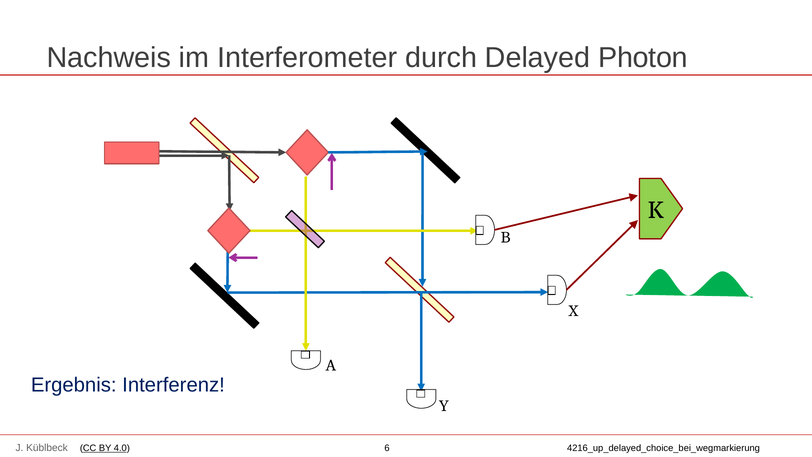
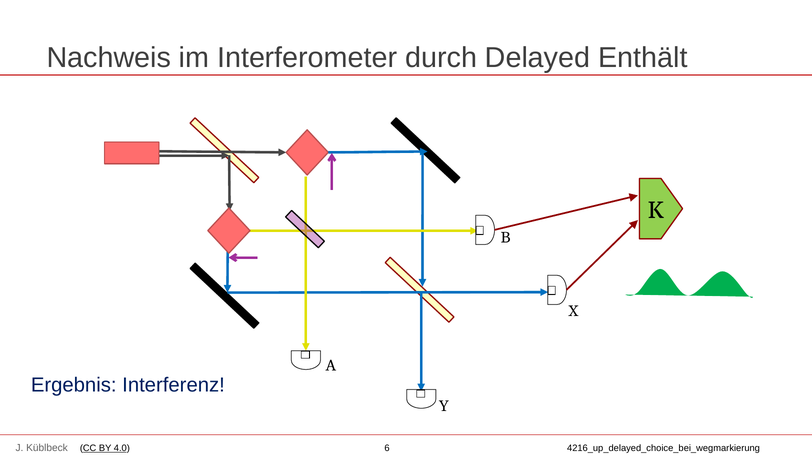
Photon: Photon -> Enthält (643, 58)
